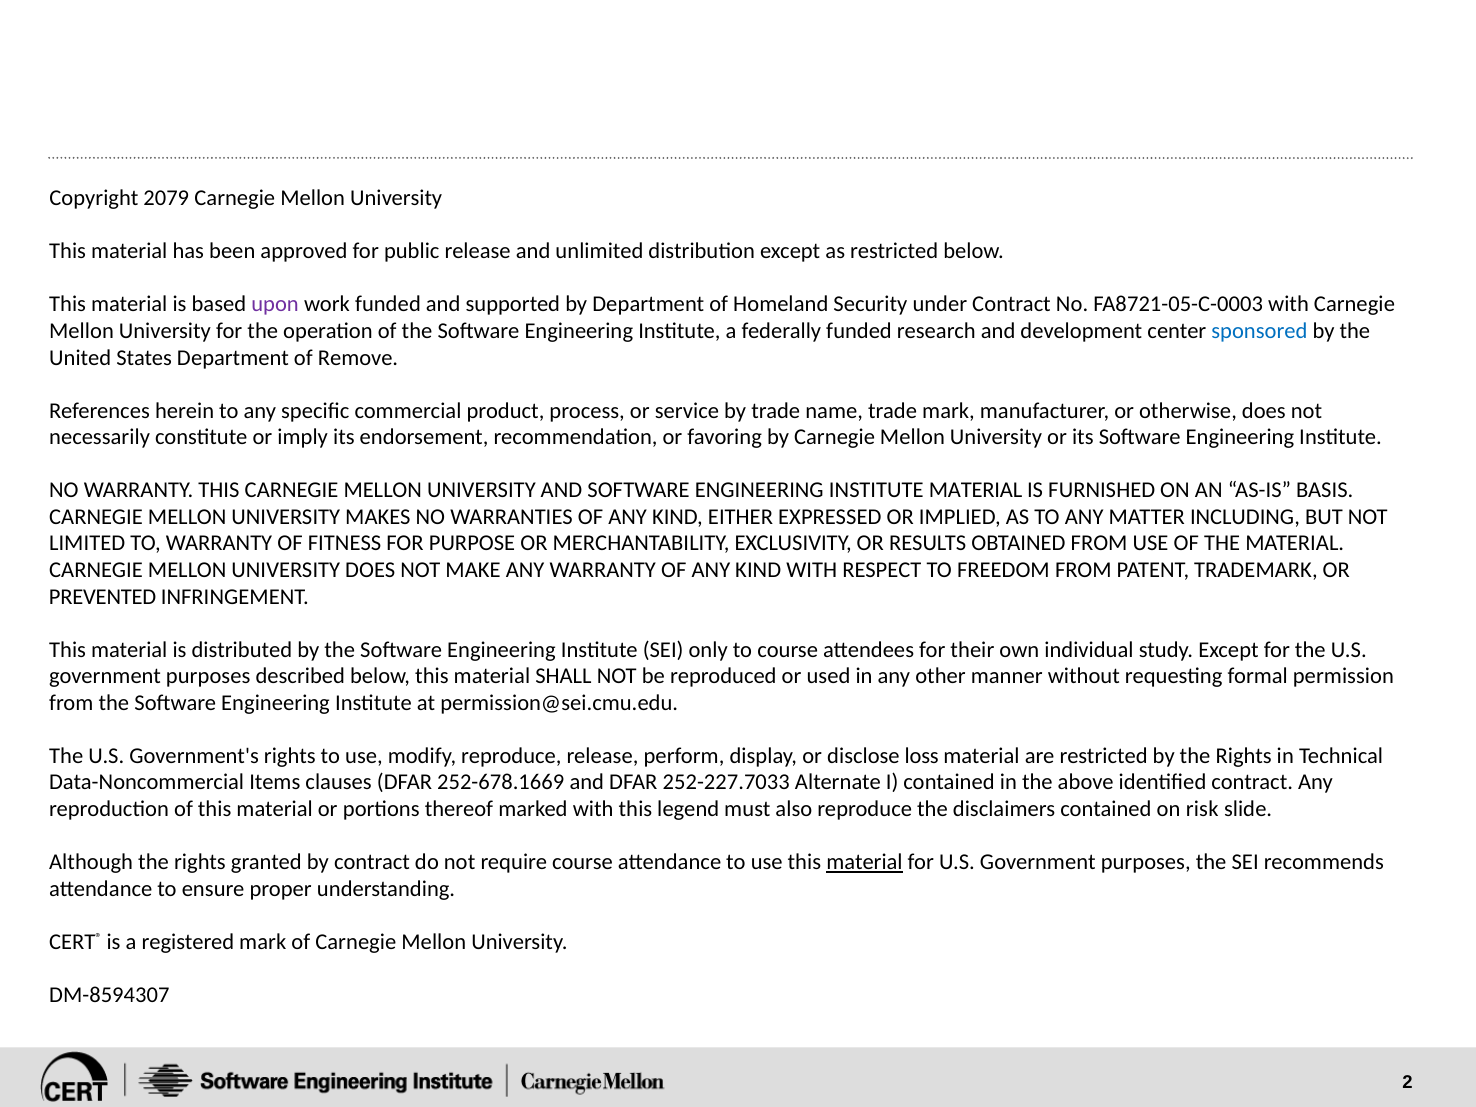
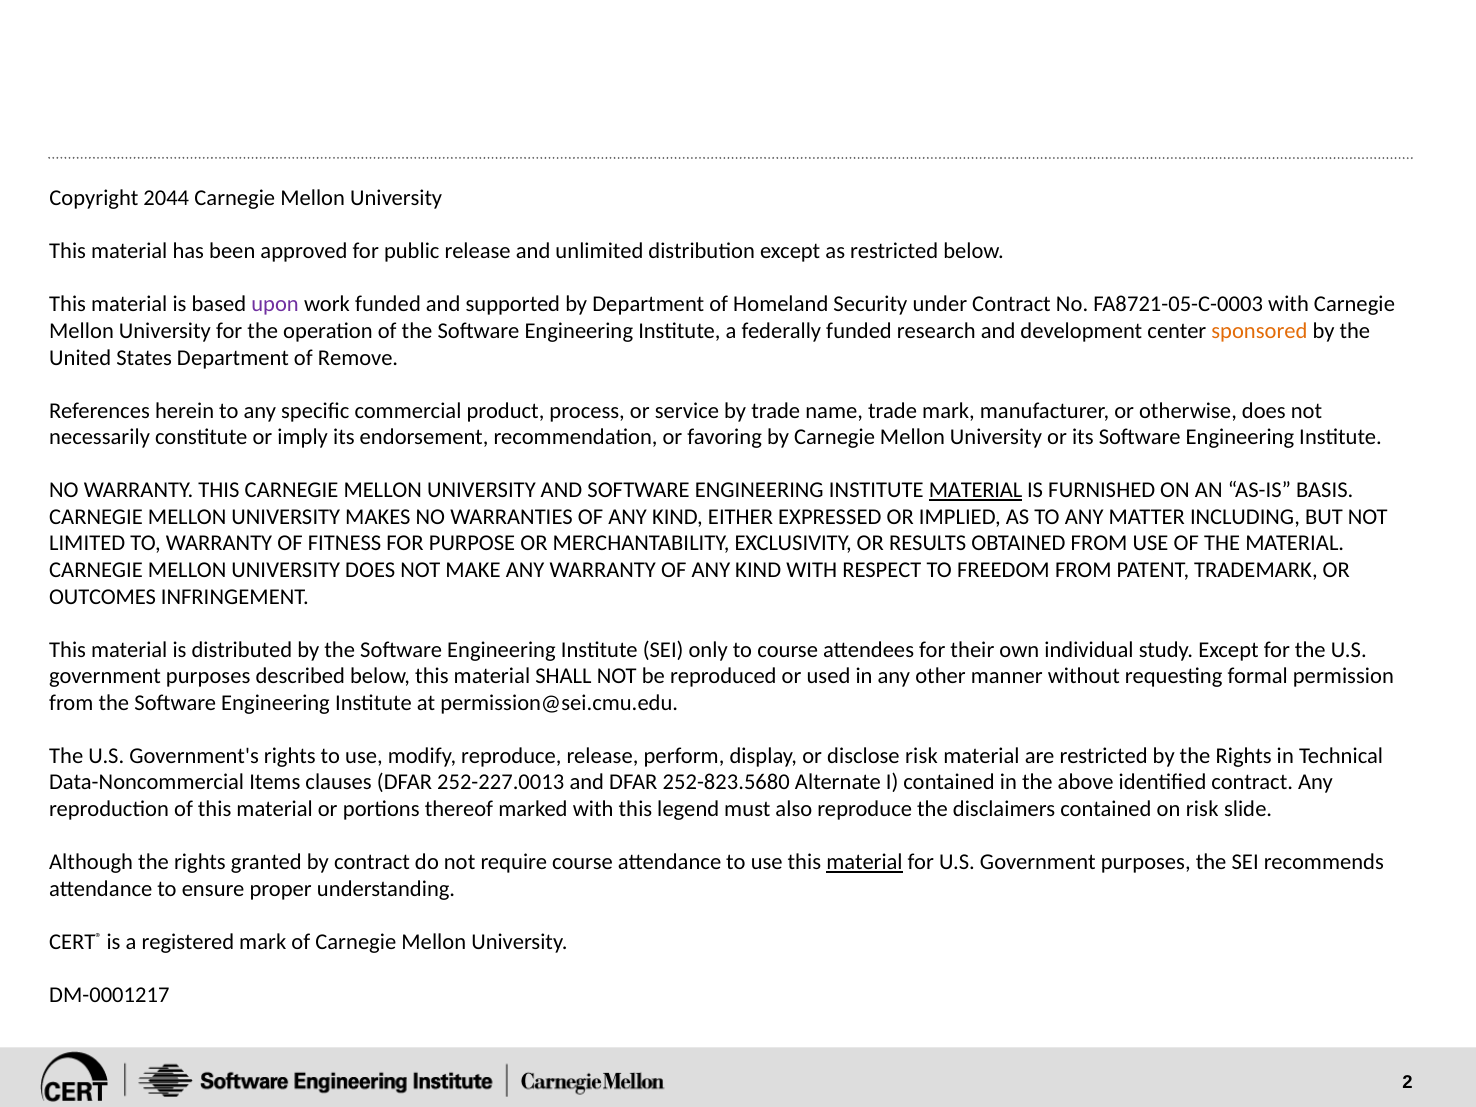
2079: 2079 -> 2044 (166, 198)
sponsored colour: blue -> orange (1259, 331)
MATERIAL underline: none -> present (976, 490)
PREVENTED: PREVENTED -> OUTCOMES (103, 597)
disclose loss: loss -> risk (921, 756)
252-678.1669: 252-678.1669 -> 252-227.0013 (501, 783)
252-227.7033: 252-227.7033 -> 252-823.5680 (726, 783)
DM-8594307: DM-8594307 -> DM-0001217 (109, 995)
